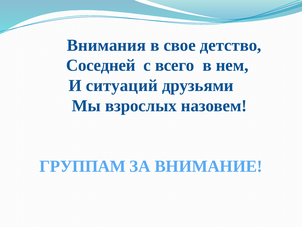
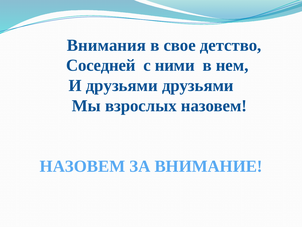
всего: всего -> ними (175, 65)
И ситуаций: ситуаций -> друзьями (122, 85)
ГРУППАМ: ГРУППАМ -> НАЗОВЕМ (82, 166)
